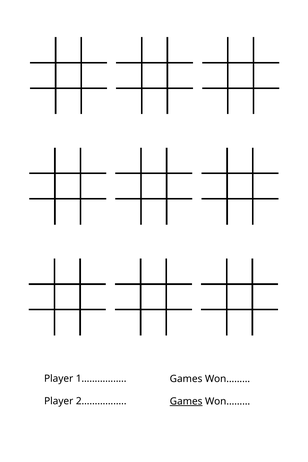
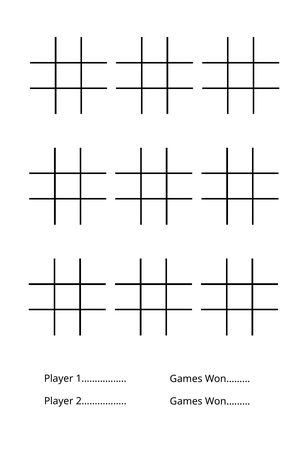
Games underline: present -> none (186, 401)
